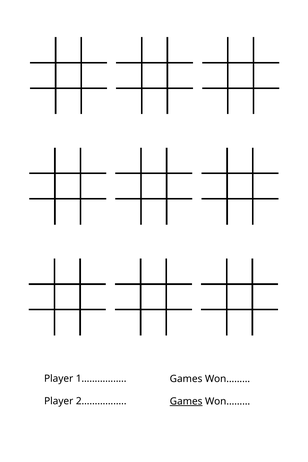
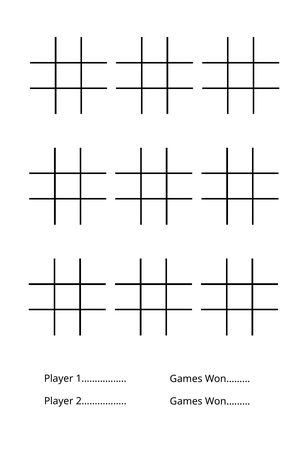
Games underline: present -> none (186, 401)
